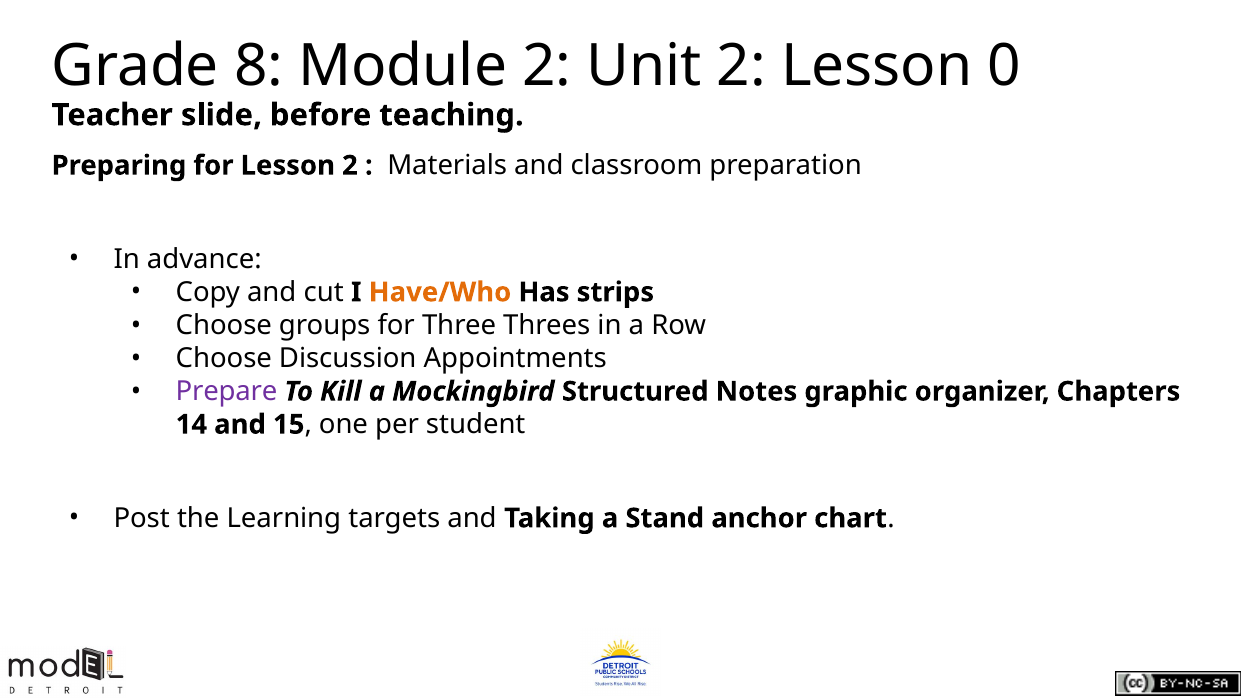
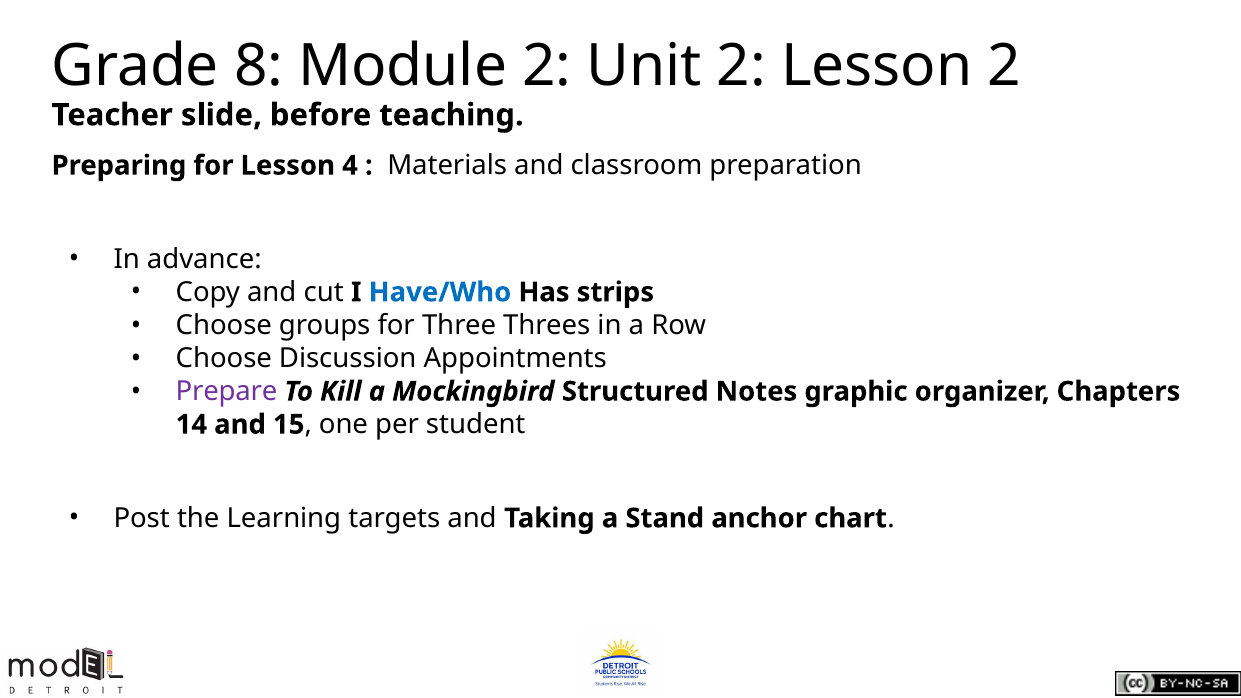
Lesson 0: 0 -> 2 (1004, 67)
Lesson 2: 2 -> 4 (350, 166)
Have/Who colour: orange -> blue (440, 292)
